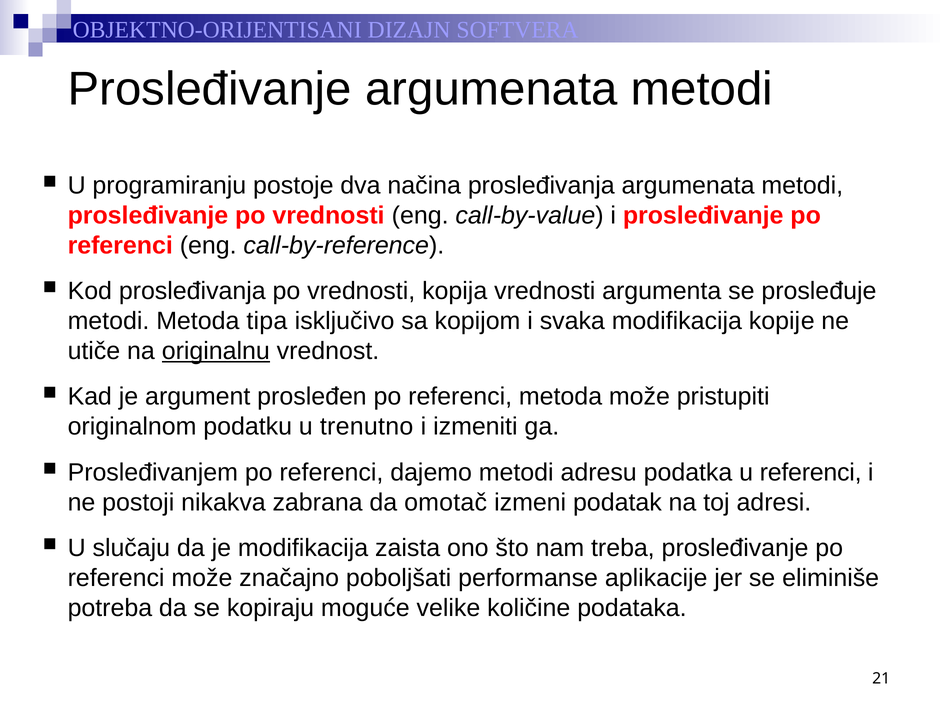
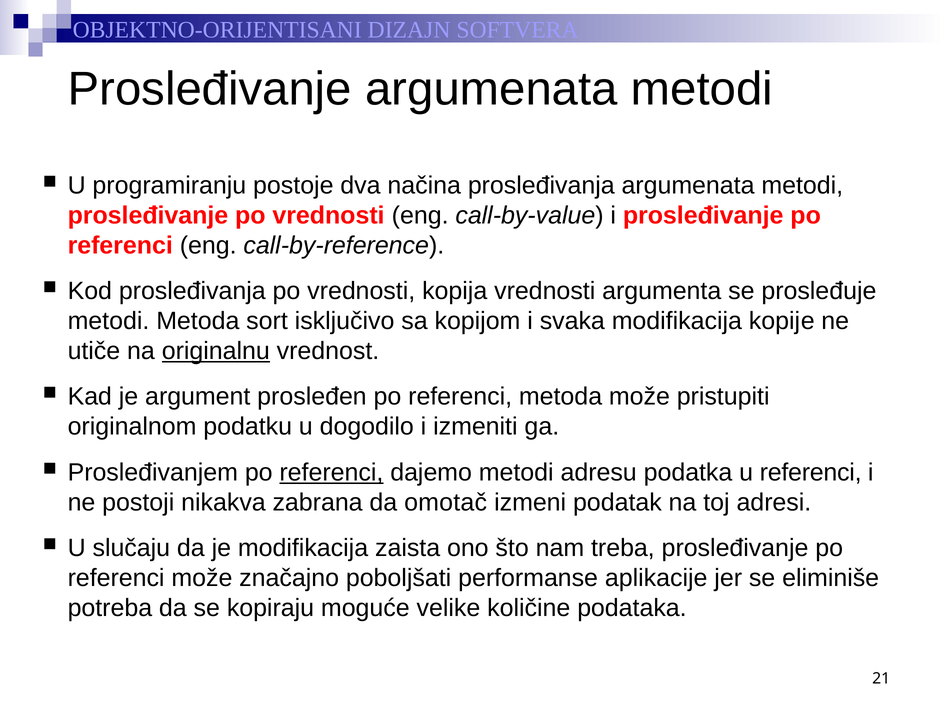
tipa: tipa -> sort (267, 321)
trenutno: trenutno -> dogodilo (367, 427)
referenci underline: none -> present (331, 473)
